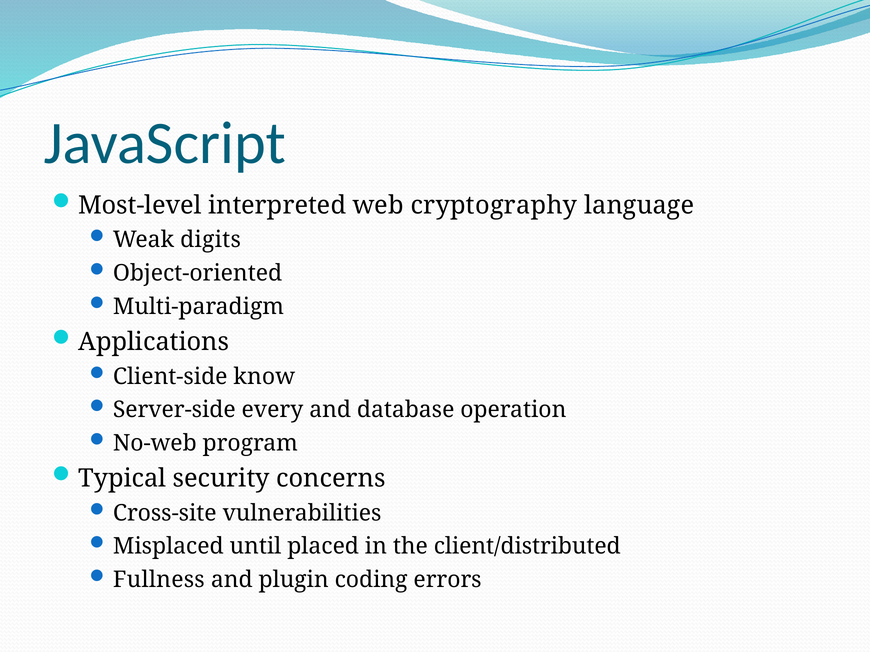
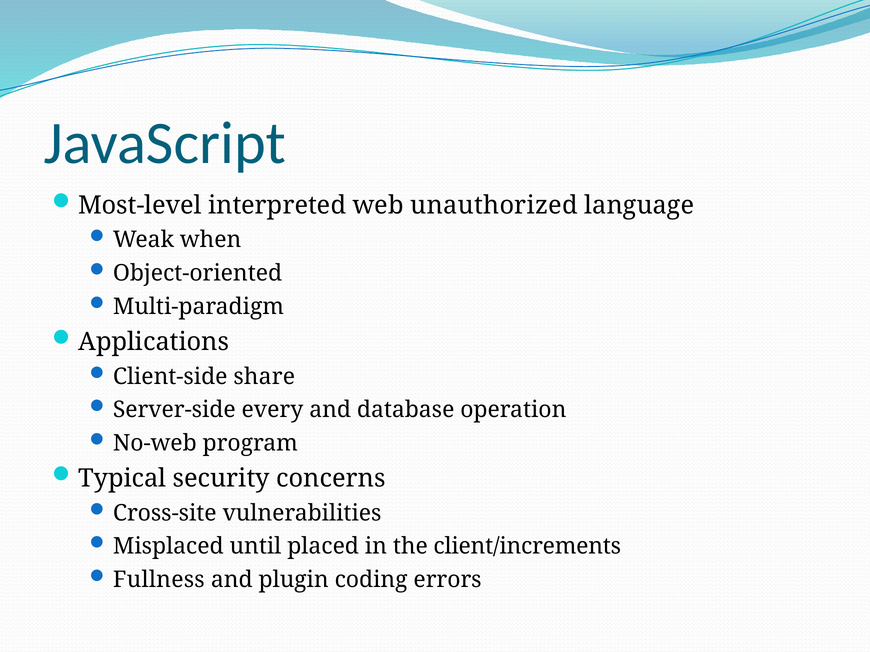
cryptography: cryptography -> unauthorized (494, 205)
digits: digits -> when (211, 240)
know: know -> share (264, 377)
client/distributed: client/distributed -> client/increments (527, 547)
